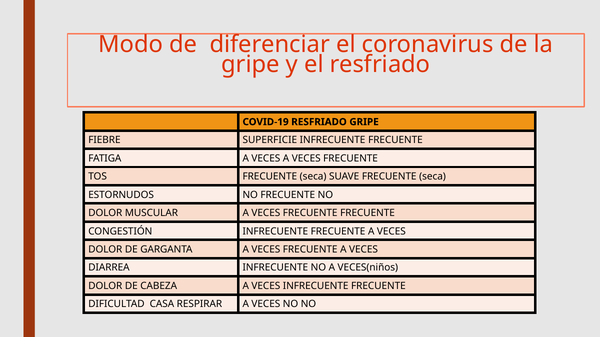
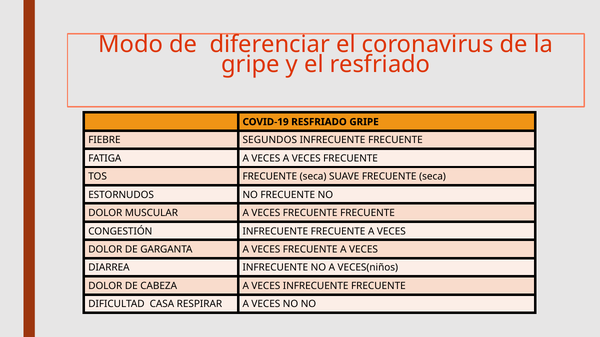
SUPERFICIE: SUPERFICIE -> SEGUNDOS (270, 140)
